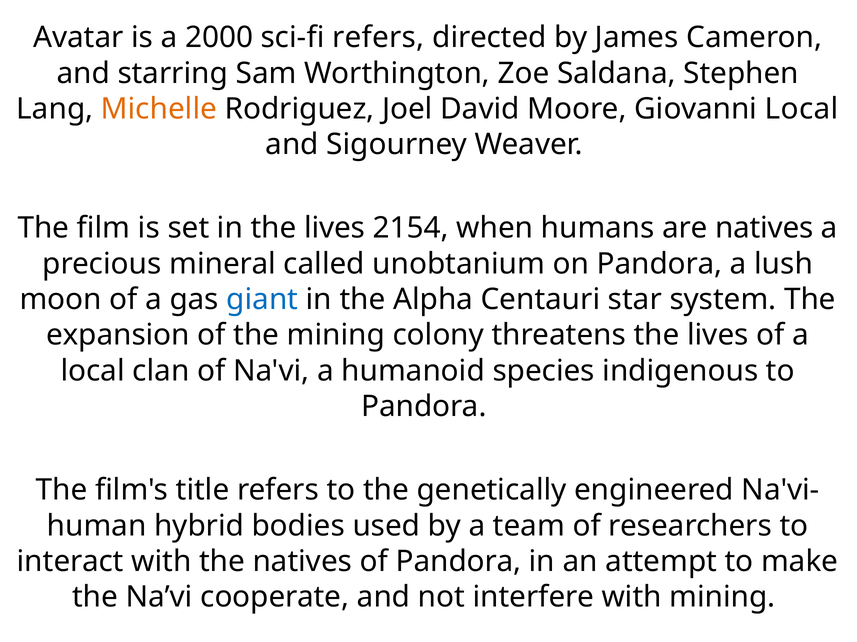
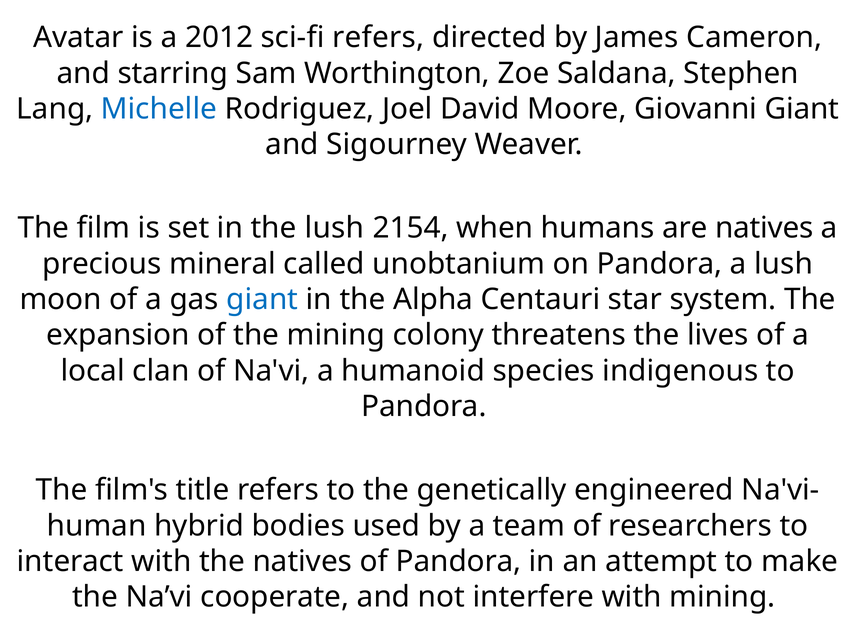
2000: 2000 -> 2012 (219, 38)
Michelle colour: orange -> blue (159, 109)
Giovanni Local: Local -> Giant (802, 109)
in the lives: lives -> lush (334, 228)
